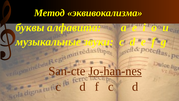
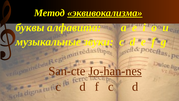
эквивокализма underline: none -> present (105, 13)
